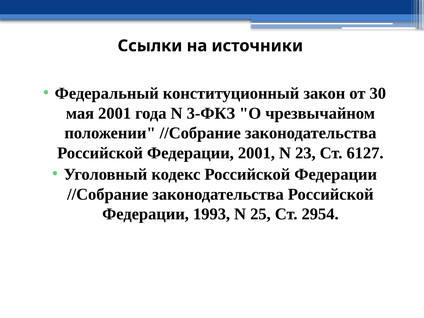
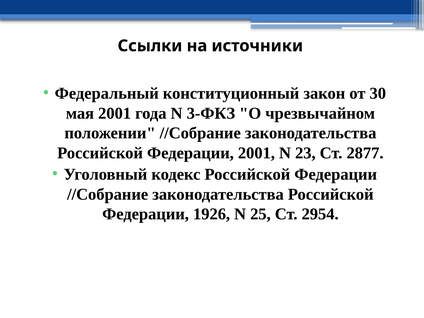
6127: 6127 -> 2877 (365, 153)
1993: 1993 -> 1926 (212, 214)
